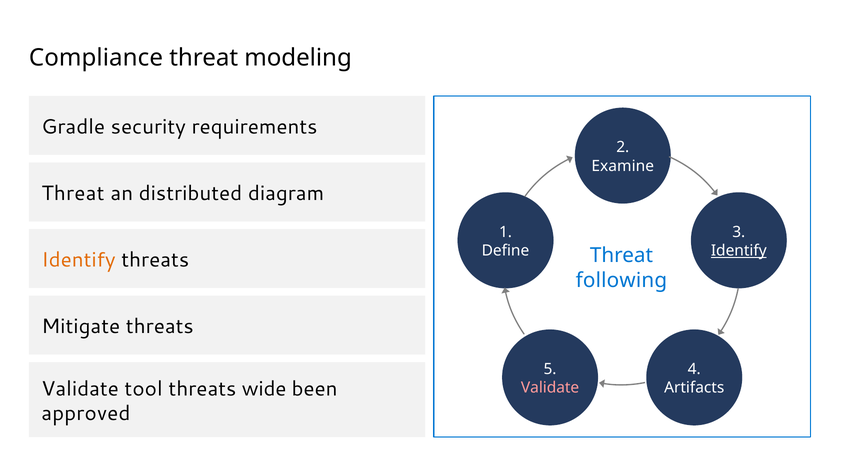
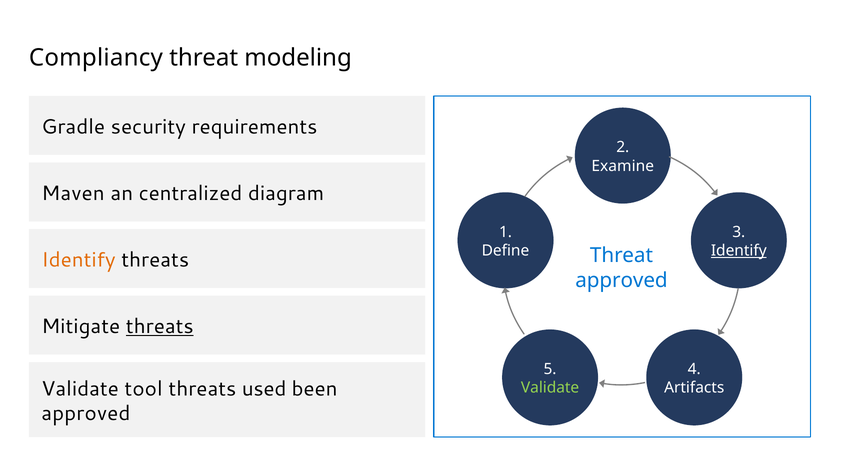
Compliance: Compliance -> Compliancy (96, 58)
Threat: Threat -> Maven (73, 193)
distributed: distributed -> centralized (191, 193)
following: following -> approved (622, 280)
threats underline: none -> present (160, 327)
wide: wide -> used (264, 389)
Validate colour: pink -> light green (550, 388)
